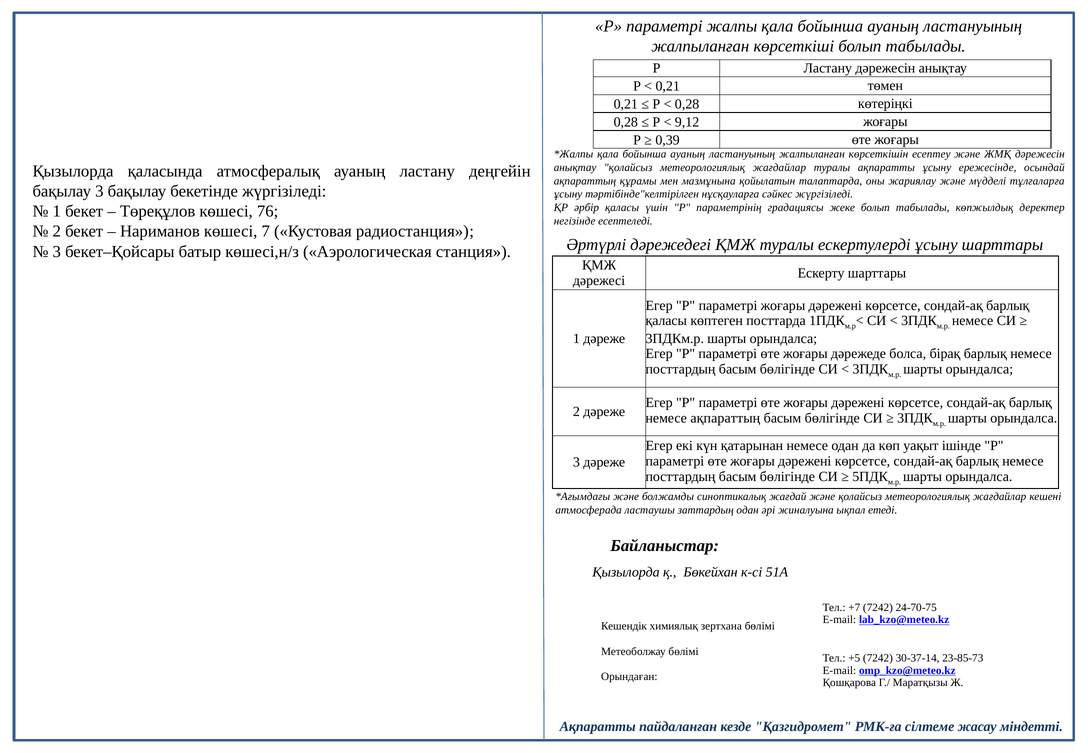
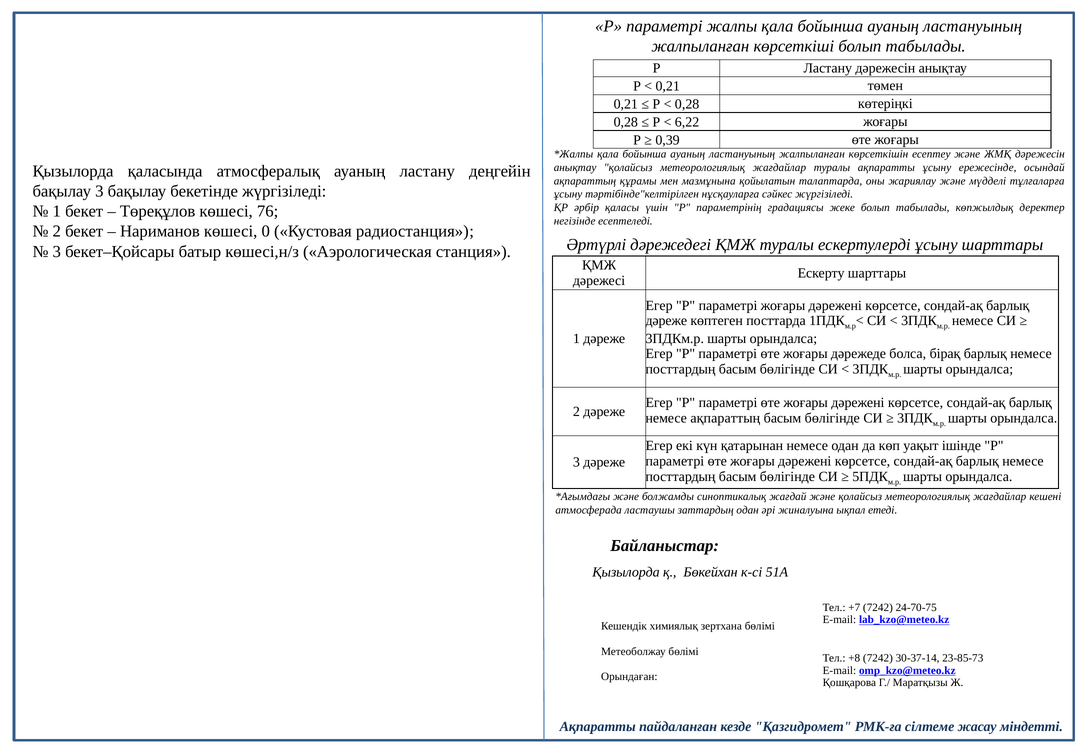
9,12: 9,12 -> 6,22 (687, 122)
7: 7 -> 0 (266, 232)
қаласы: қаласы -> дәреже (666, 321)
+5: +5 -> +8 (854, 658)
